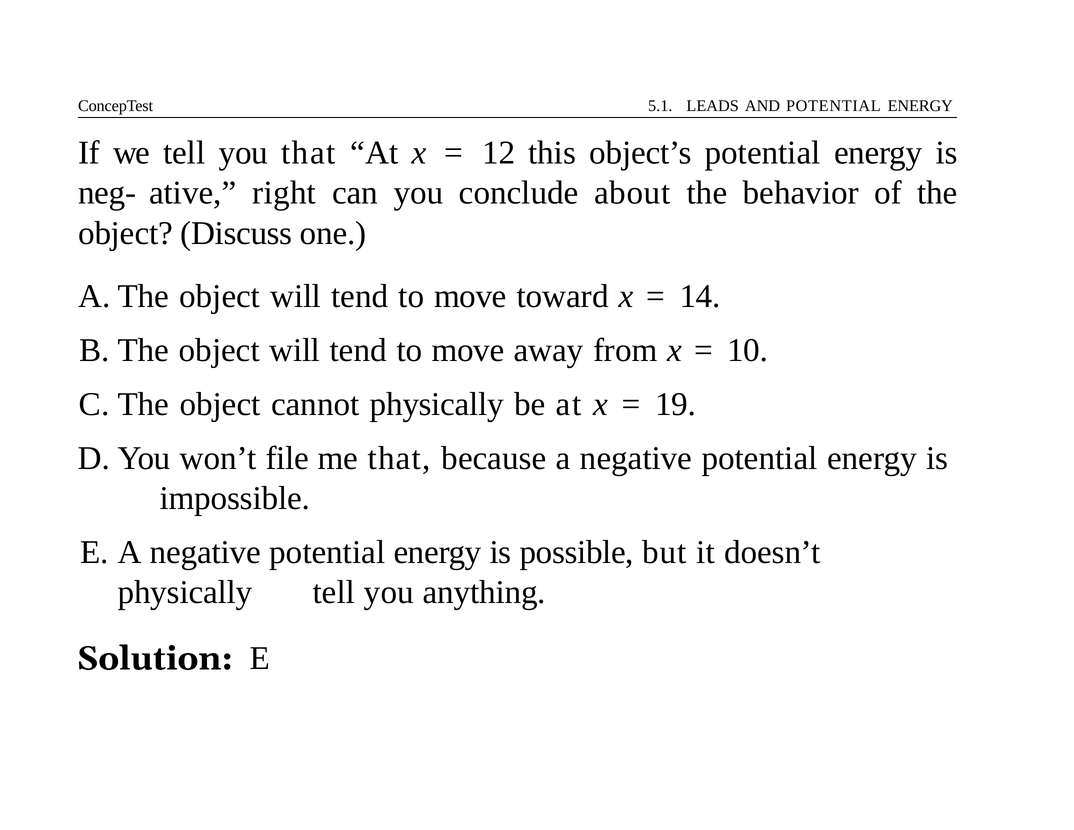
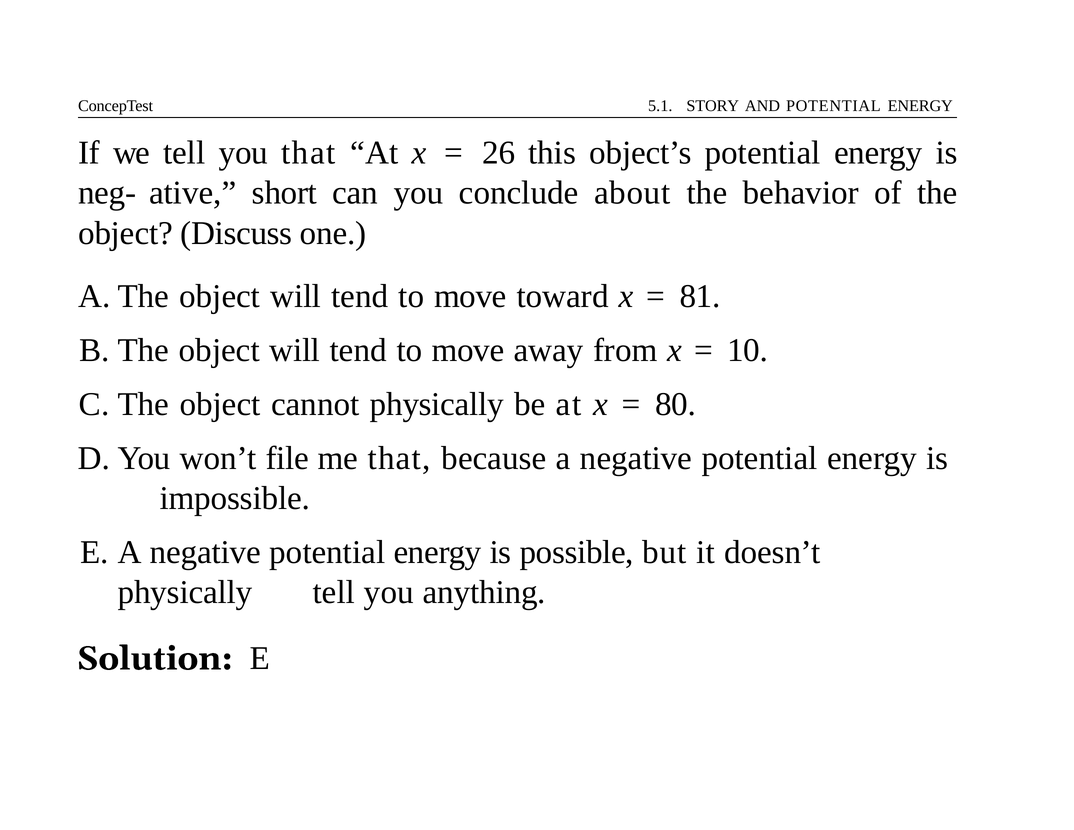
LEADS: LEADS -> STORY (713, 106)
12: 12 -> 26 (499, 153)
right: right -> short (284, 193)
14: 14 -> 81 (700, 296)
19: 19 -> 80 (676, 404)
